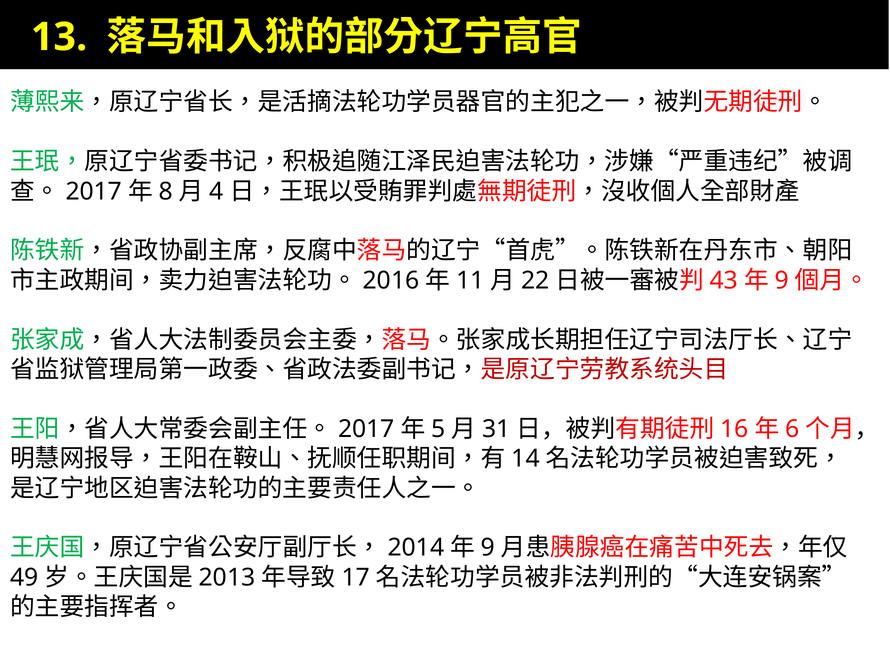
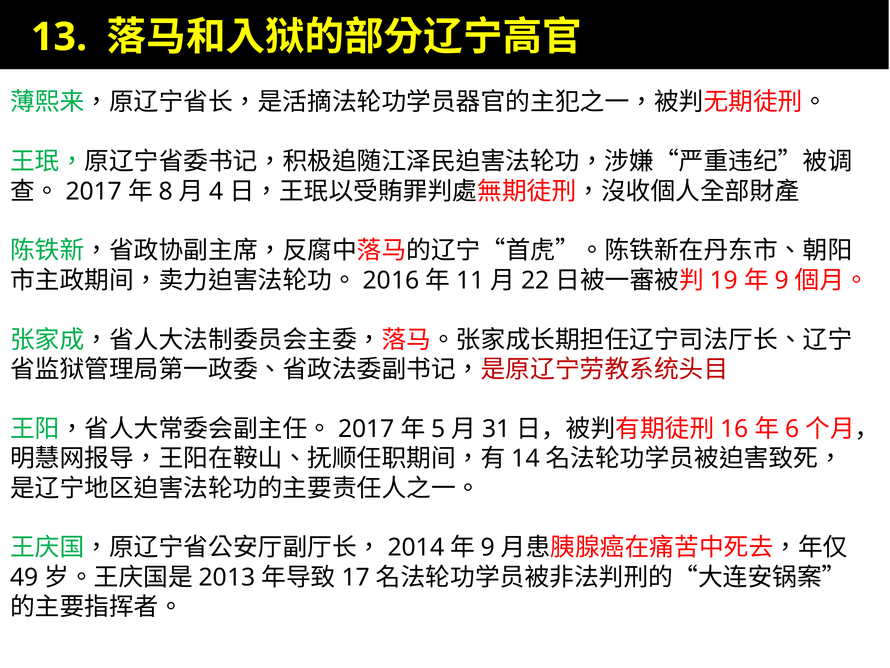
43: 43 -> 19 (724, 280)
